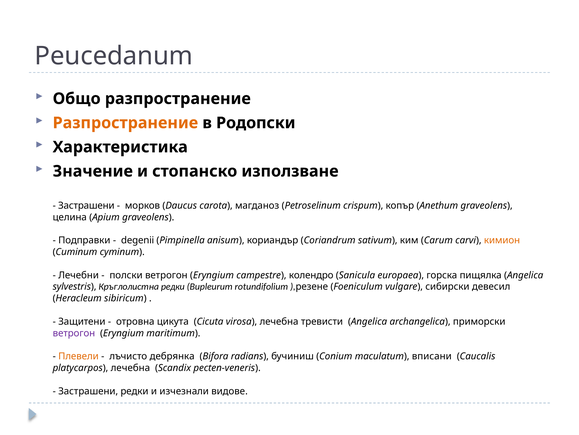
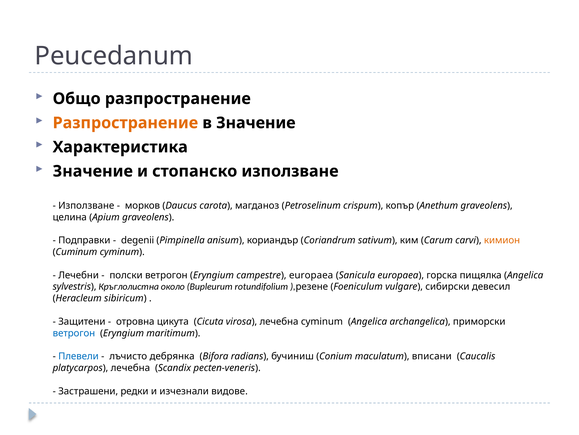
в Родопски: Родопски -> Значение (256, 123)
Застрашени: Застрашени -> Използване (86, 205)
campestre колендро: колендро -> europaea (311, 275)
Кръглолистна редки: редки -> около (173, 286)
лечебна тревисти: тревисти -> cyminum (322, 321)
ветрогон colour: purple -> blue (74, 333)
Плевели colour: orange -> blue (78, 356)
